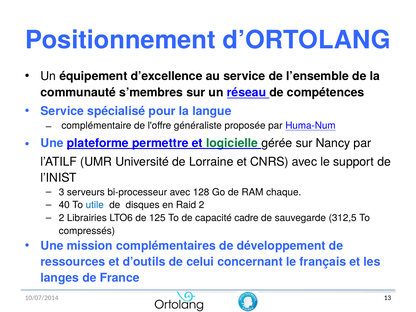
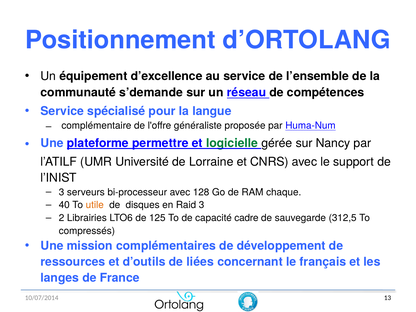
s’membres: s’membres -> s’demande (151, 92)
utile colour: blue -> orange (95, 205)
Raid 2: 2 -> 3 (202, 205)
celui: celui -> liées (200, 262)
